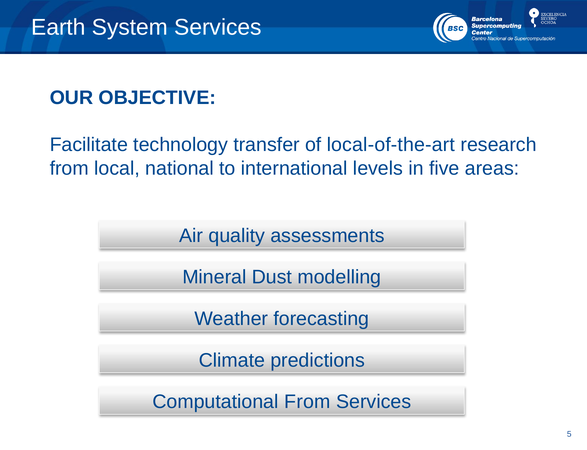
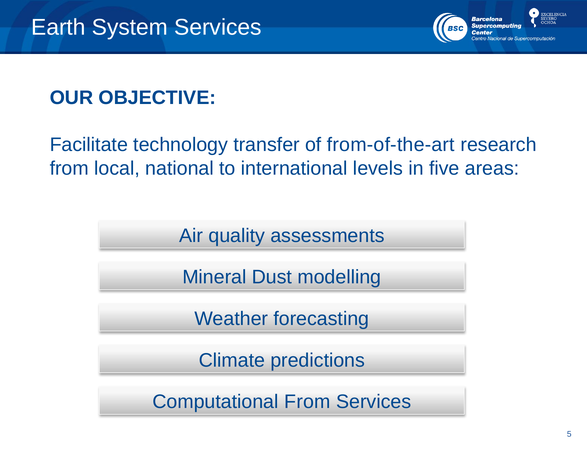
local-of-the-art: local-of-the-art -> from-of-the-art (391, 145)
